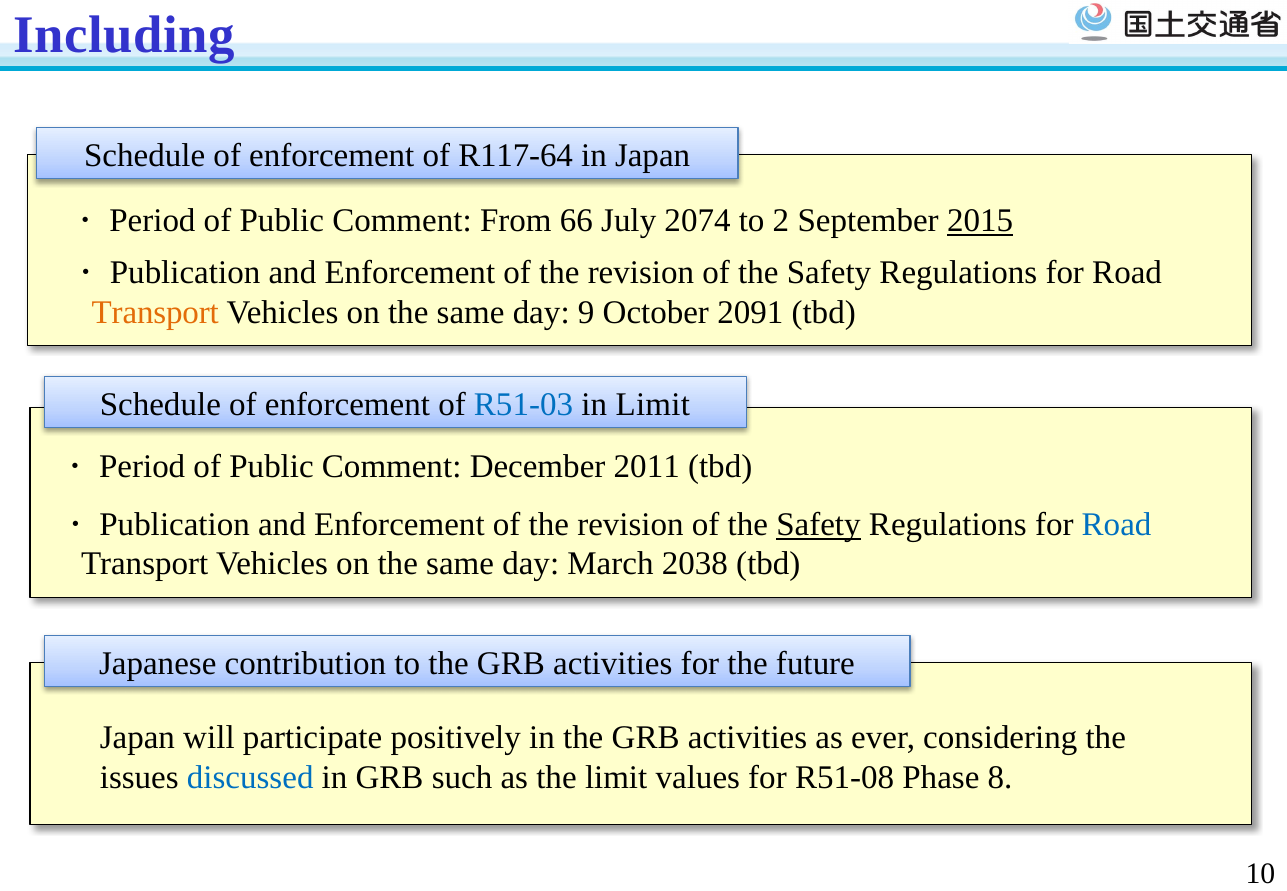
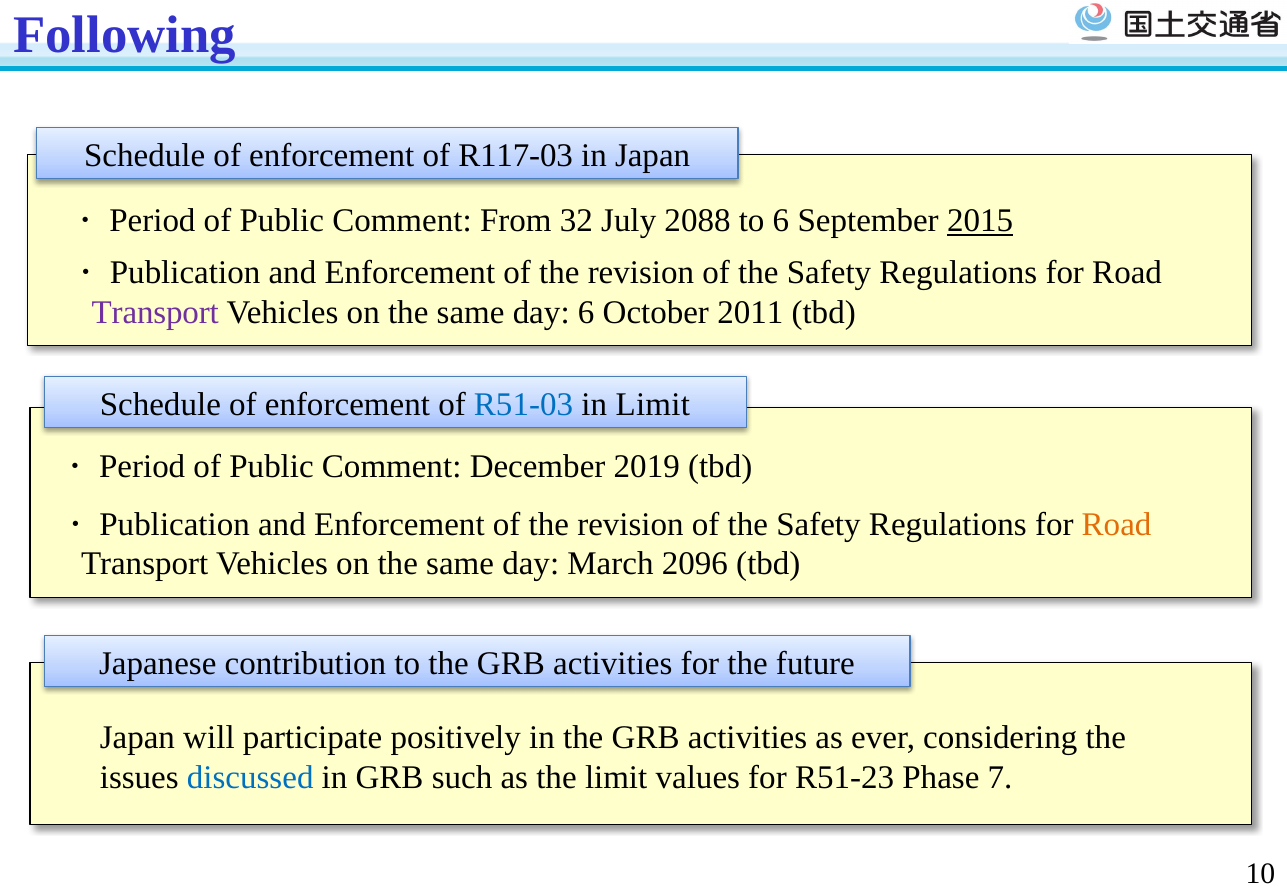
Including: Including -> Following (125, 35)
R117-64: R117-64 -> R117-03 (516, 155)
66: 66 -> 32 (576, 221)
2074: 2074 -> 2088 (698, 221)
to 2: 2 -> 6 (781, 221)
Transport colour: orange -> purple (155, 313)
day 9: 9 -> 6 (586, 313)
2091: 2091 -> 2011 (750, 313)
2011: 2011 -> 2019 (647, 467)
Safety underline: present -> none (818, 524)
Road colour: blue -> orange (1117, 524)
2038: 2038 -> 2096 (695, 564)
R51-08: R51-08 -> R51-23 (845, 777)
8: 8 -> 7 (1000, 777)
